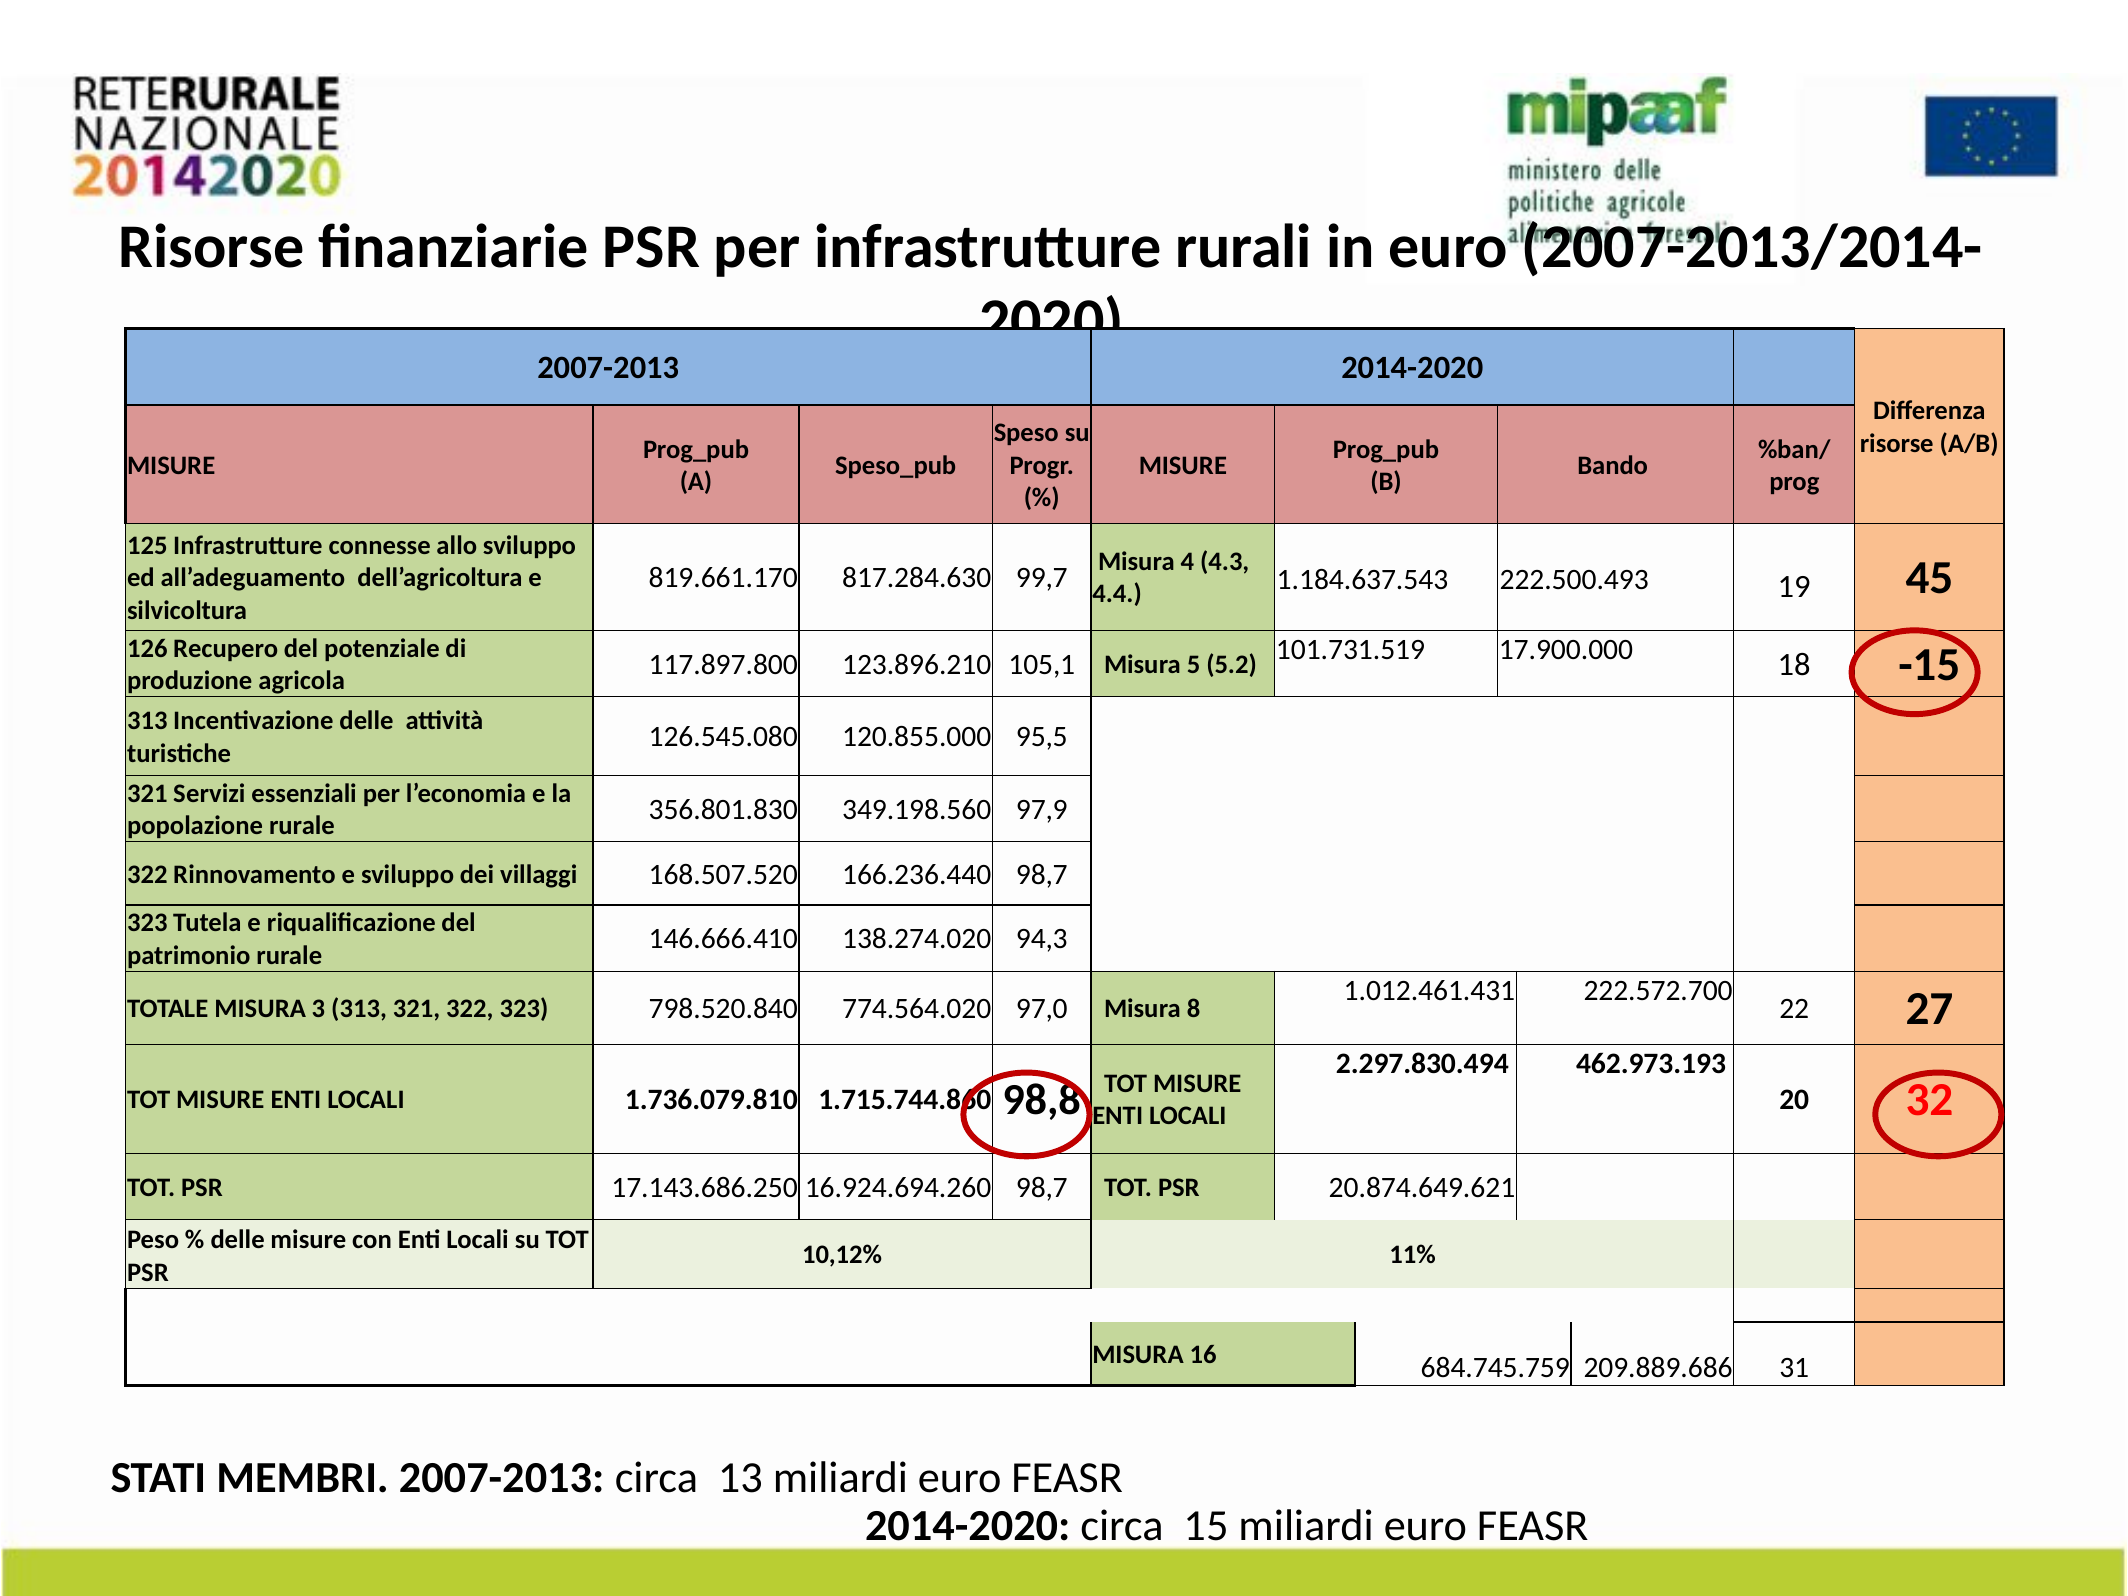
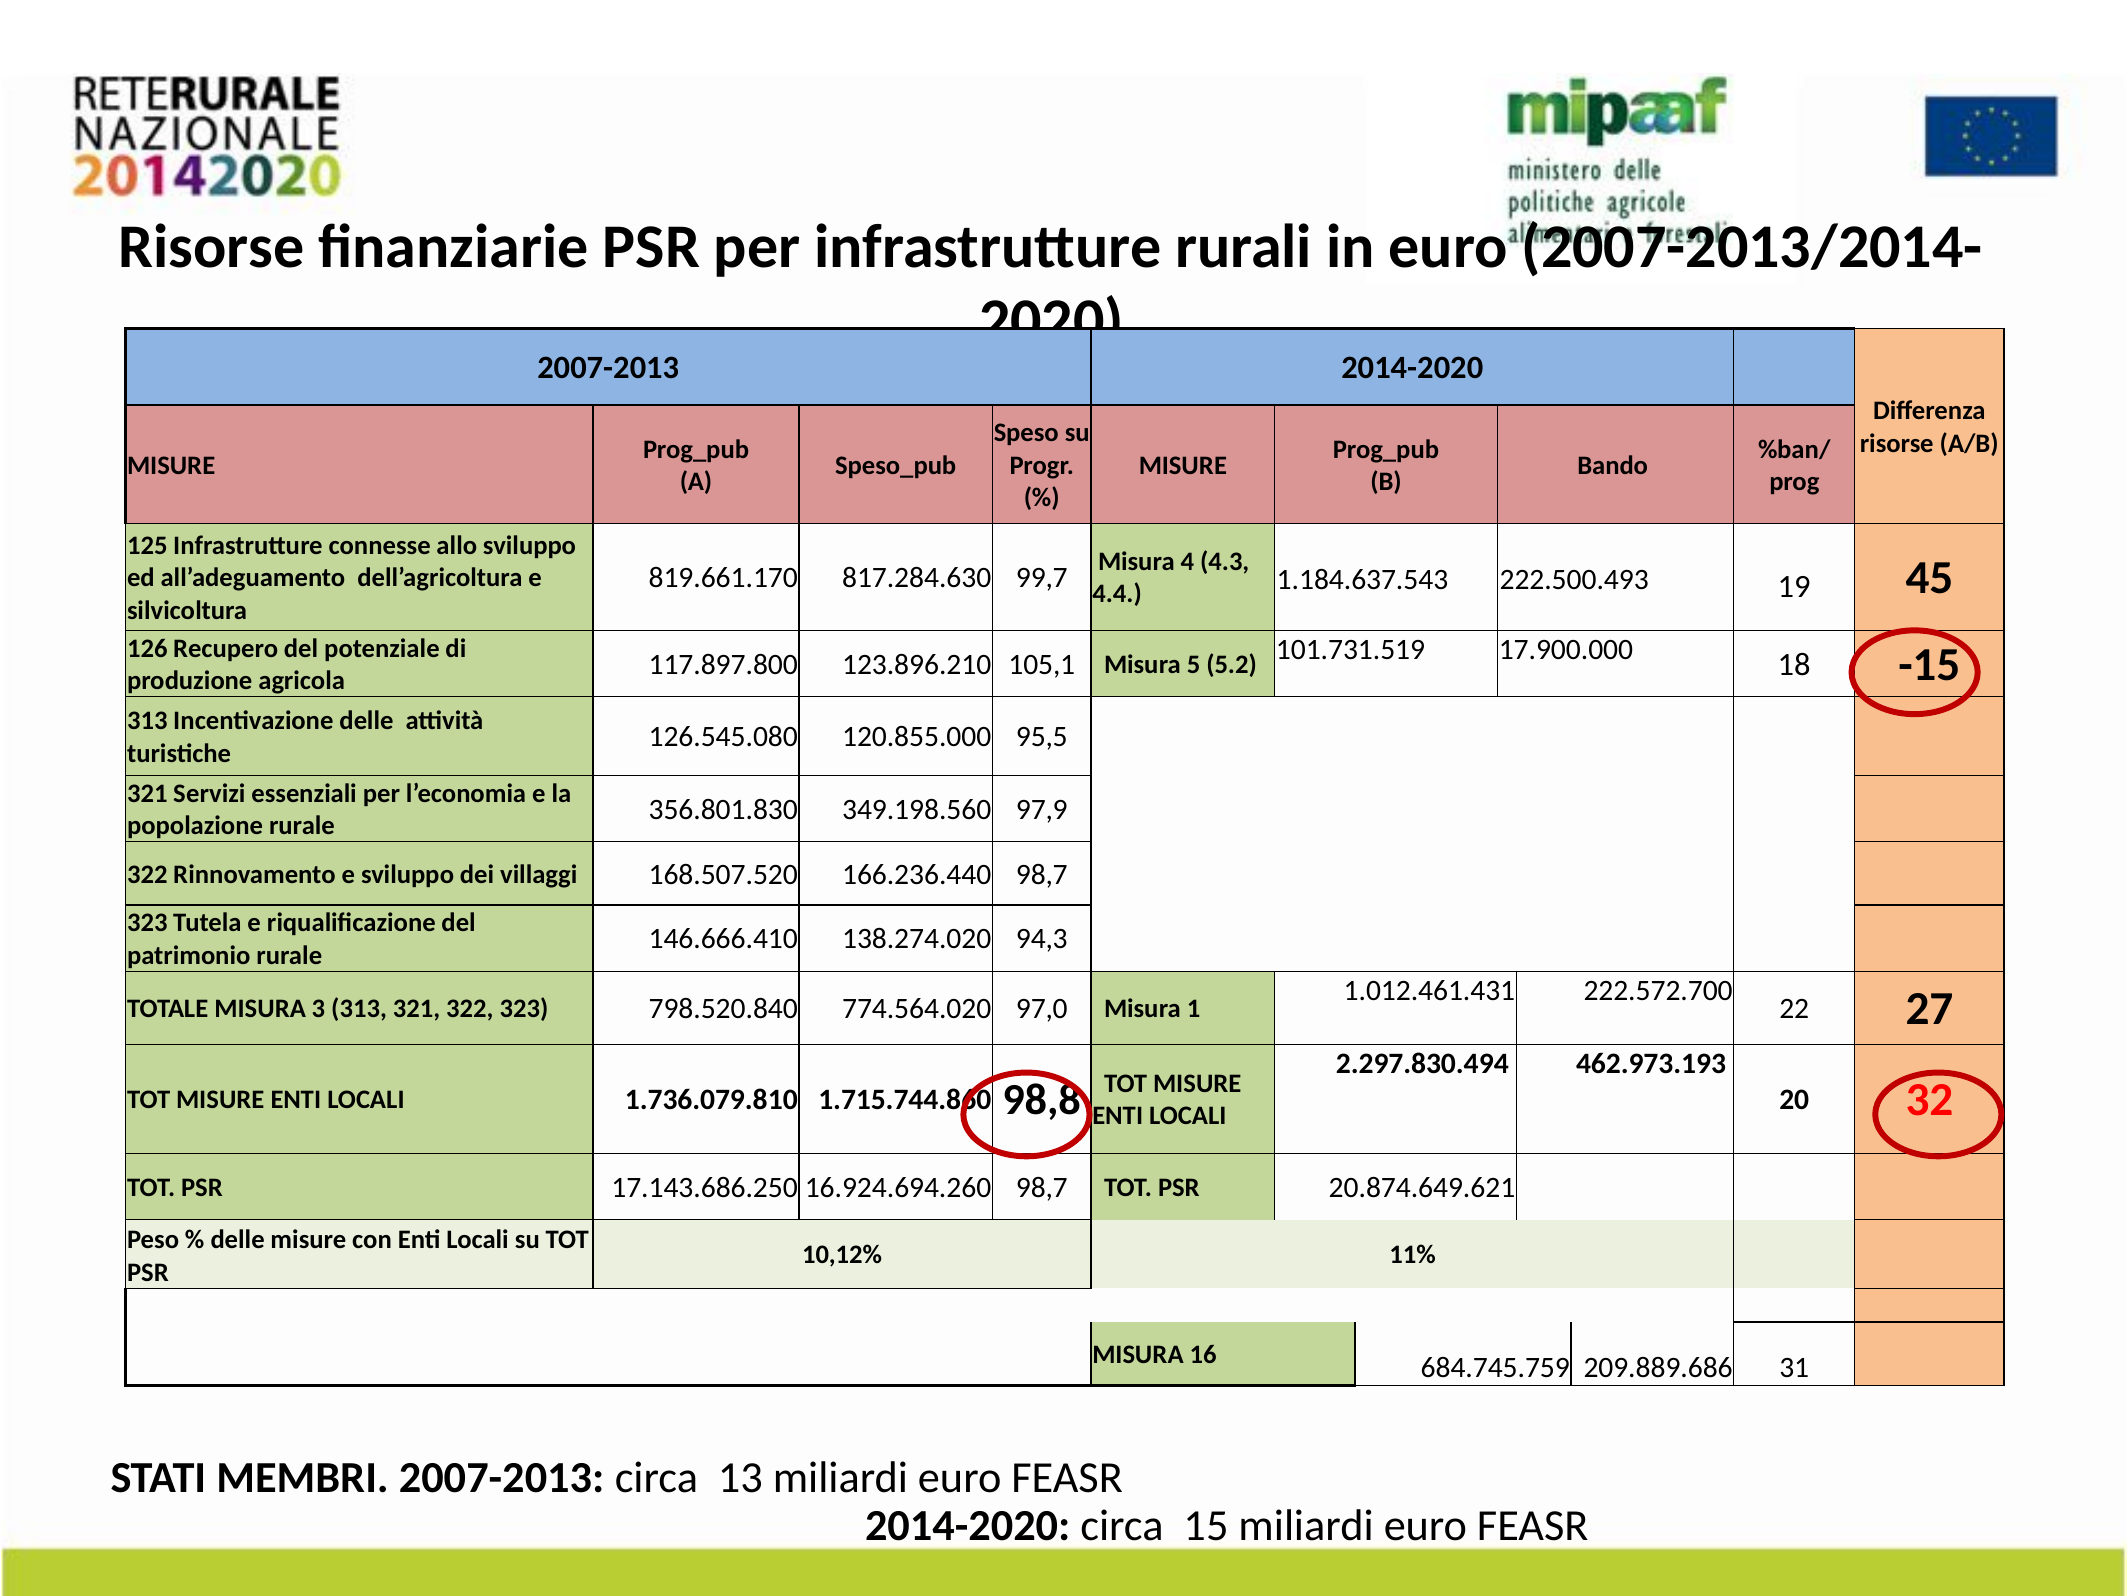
8: 8 -> 1 (1194, 1009)
